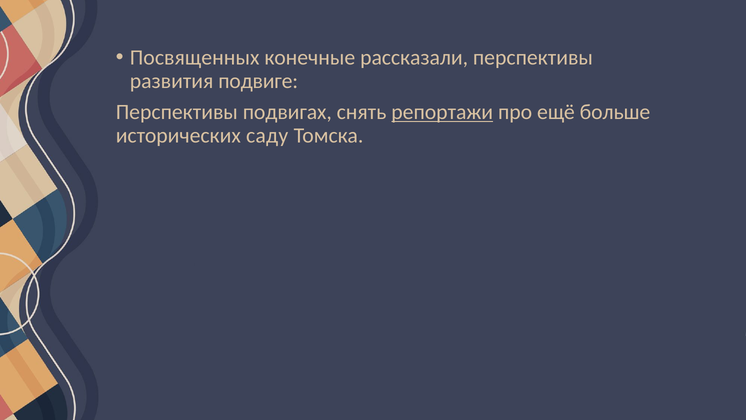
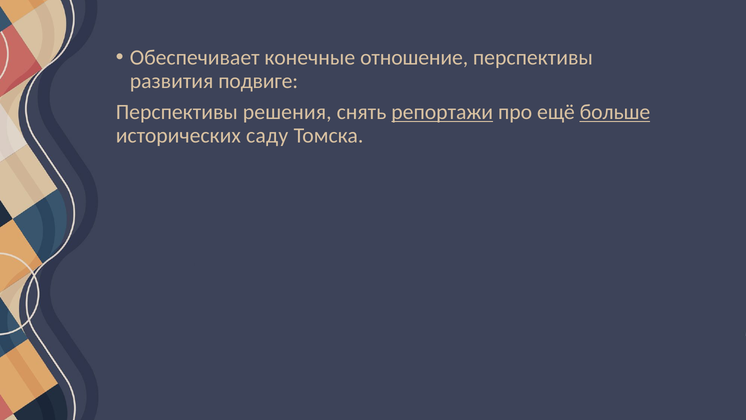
Посвященных: Посвященных -> Обеспечивает (195, 57)
рассказали: рассказали -> отношение (414, 57)
подвигах: подвигах -> решения (287, 112)
больше underline: none -> present (615, 112)
